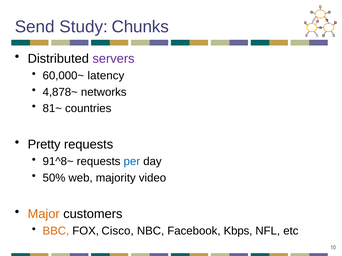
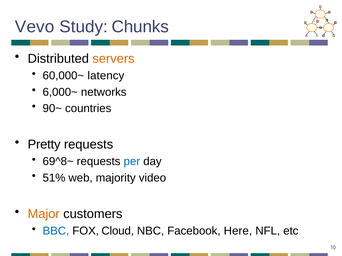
Send: Send -> Vevo (35, 27)
servers colour: purple -> orange (113, 59)
4,878~: 4,878~ -> 6,000~ (60, 92)
81~: 81~ -> 90~ (52, 109)
91^8~: 91^8~ -> 69^8~ (58, 162)
50%: 50% -> 51% (54, 178)
BBC colour: orange -> blue (56, 231)
Cisco: Cisco -> Cloud (118, 231)
Kbps: Kbps -> Here (238, 231)
